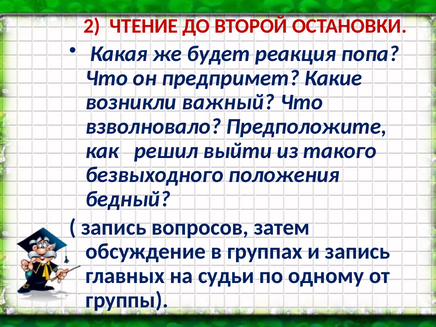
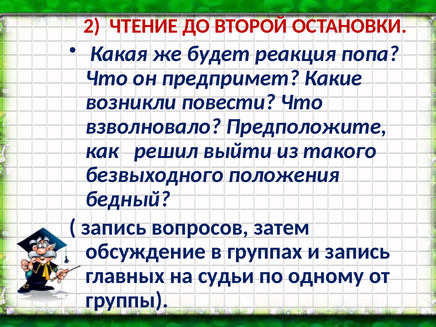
важный: важный -> повести (228, 102)
